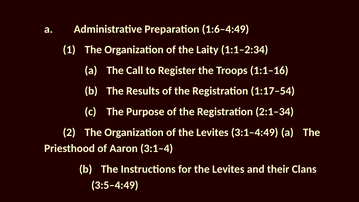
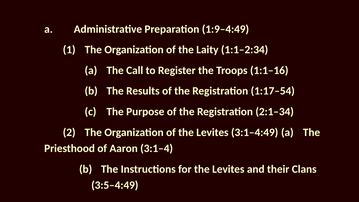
1:6–4:49: 1:6–4:49 -> 1:9–4:49 (225, 29)
